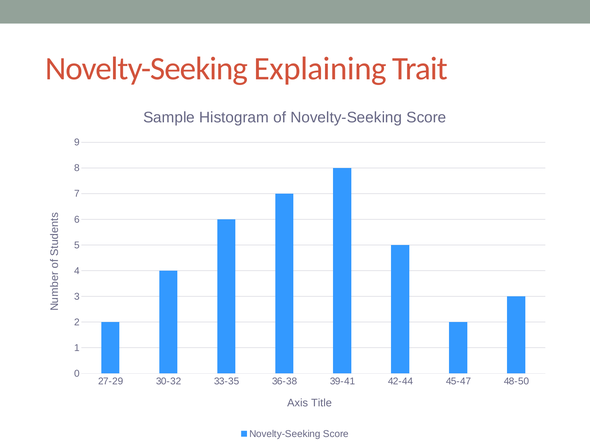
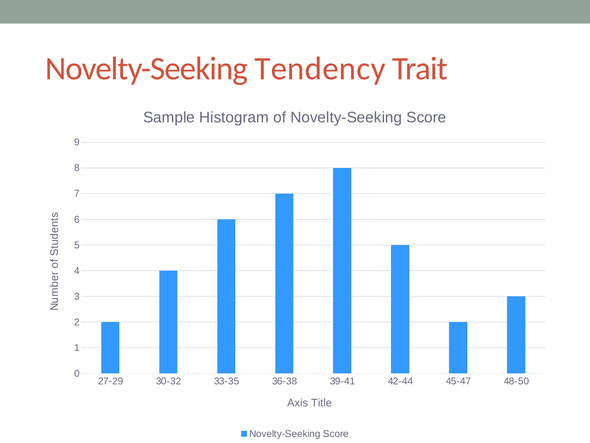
Explaining: Explaining -> Tendency (320, 69)
